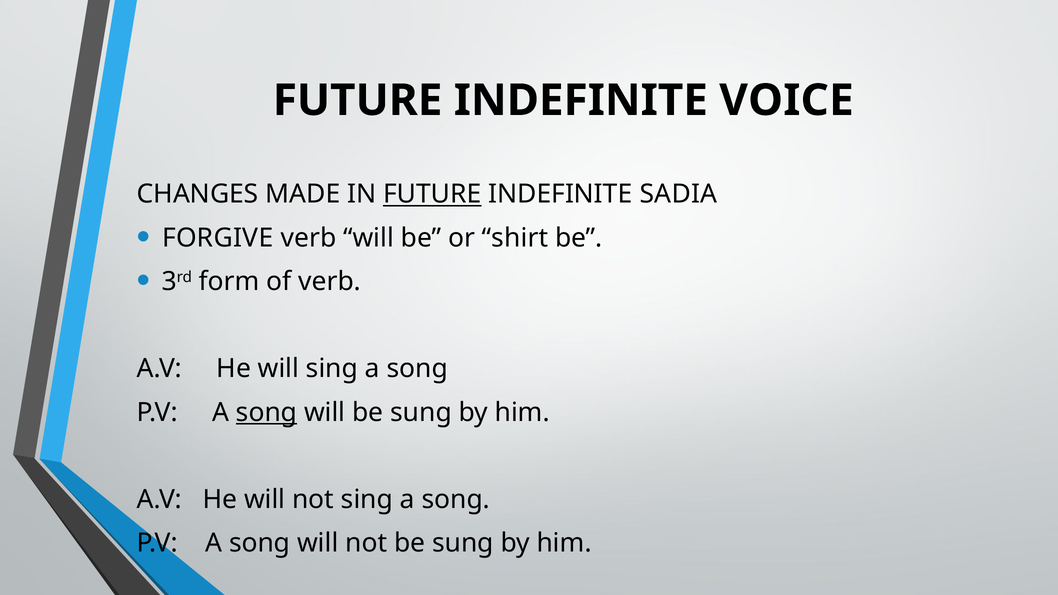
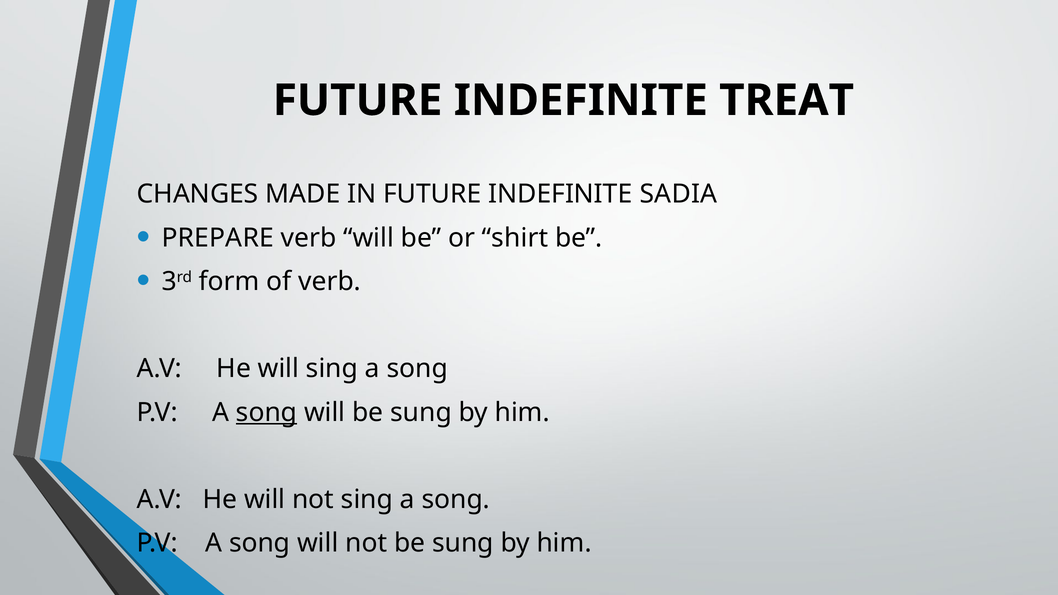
VOICE: VOICE -> TREAT (787, 100)
FUTURE underline: present -> none (432, 194)
FORGIVE: FORGIVE -> PREPARE (218, 238)
